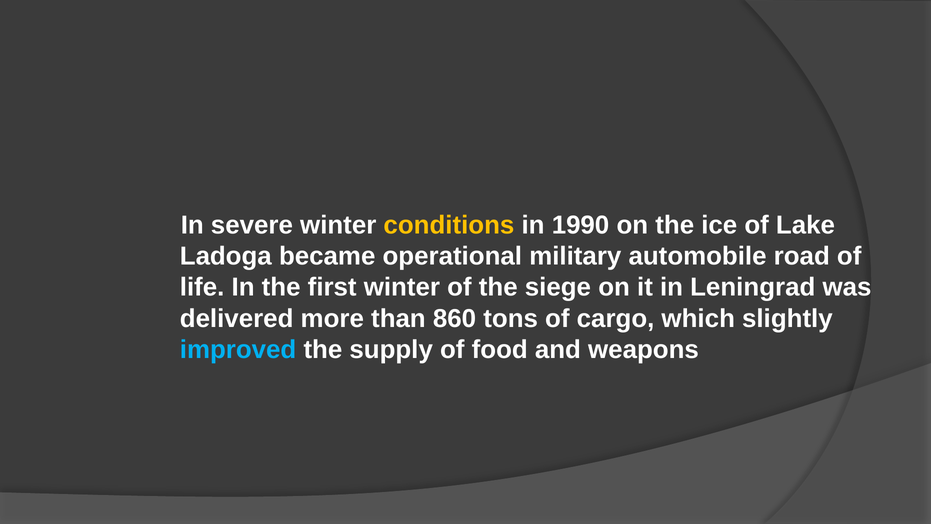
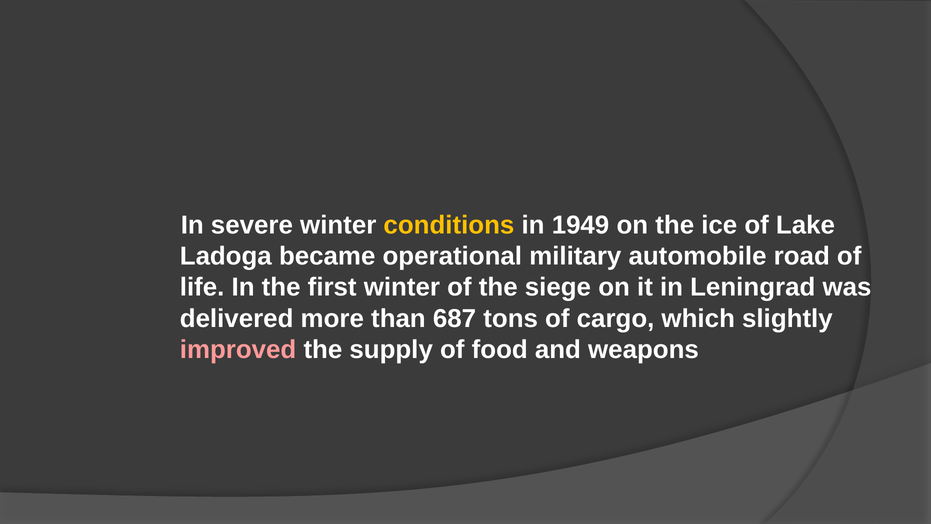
1990: 1990 -> 1949 (581, 225)
860: 860 -> 687 (455, 318)
improved colour: light blue -> pink (238, 349)
